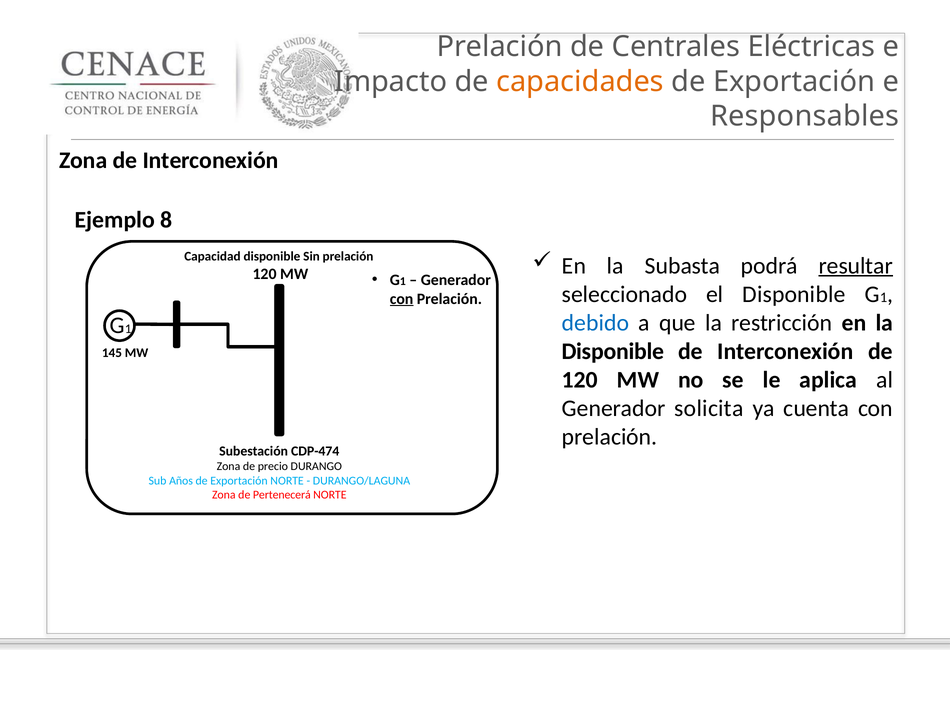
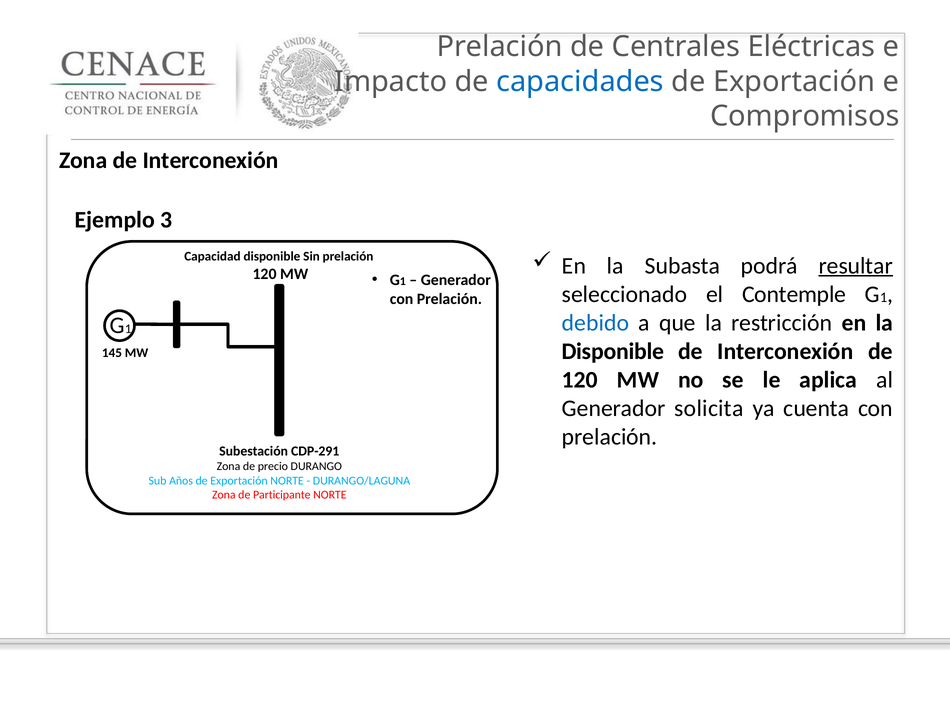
capacidades colour: orange -> blue (580, 81)
Responsables: Responsables -> Compromisos (805, 116)
8: 8 -> 3 (166, 220)
el Disponible: Disponible -> Contemple (794, 294)
con underline: present -> none (402, 299)
CDP-474: CDP-474 -> CDP-291 (315, 451)
Pertenecerá: Pertenecerá -> Participante (282, 495)
